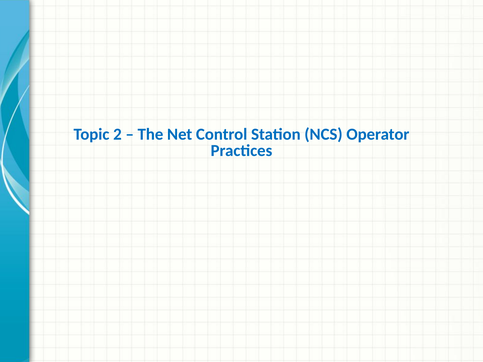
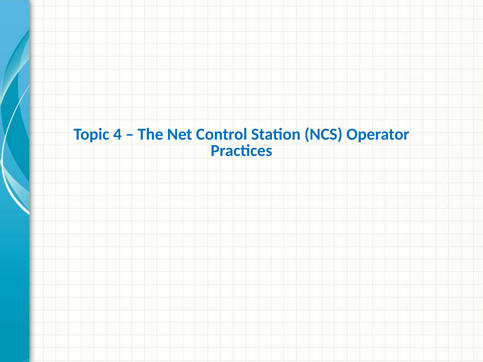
2: 2 -> 4 (117, 135)
